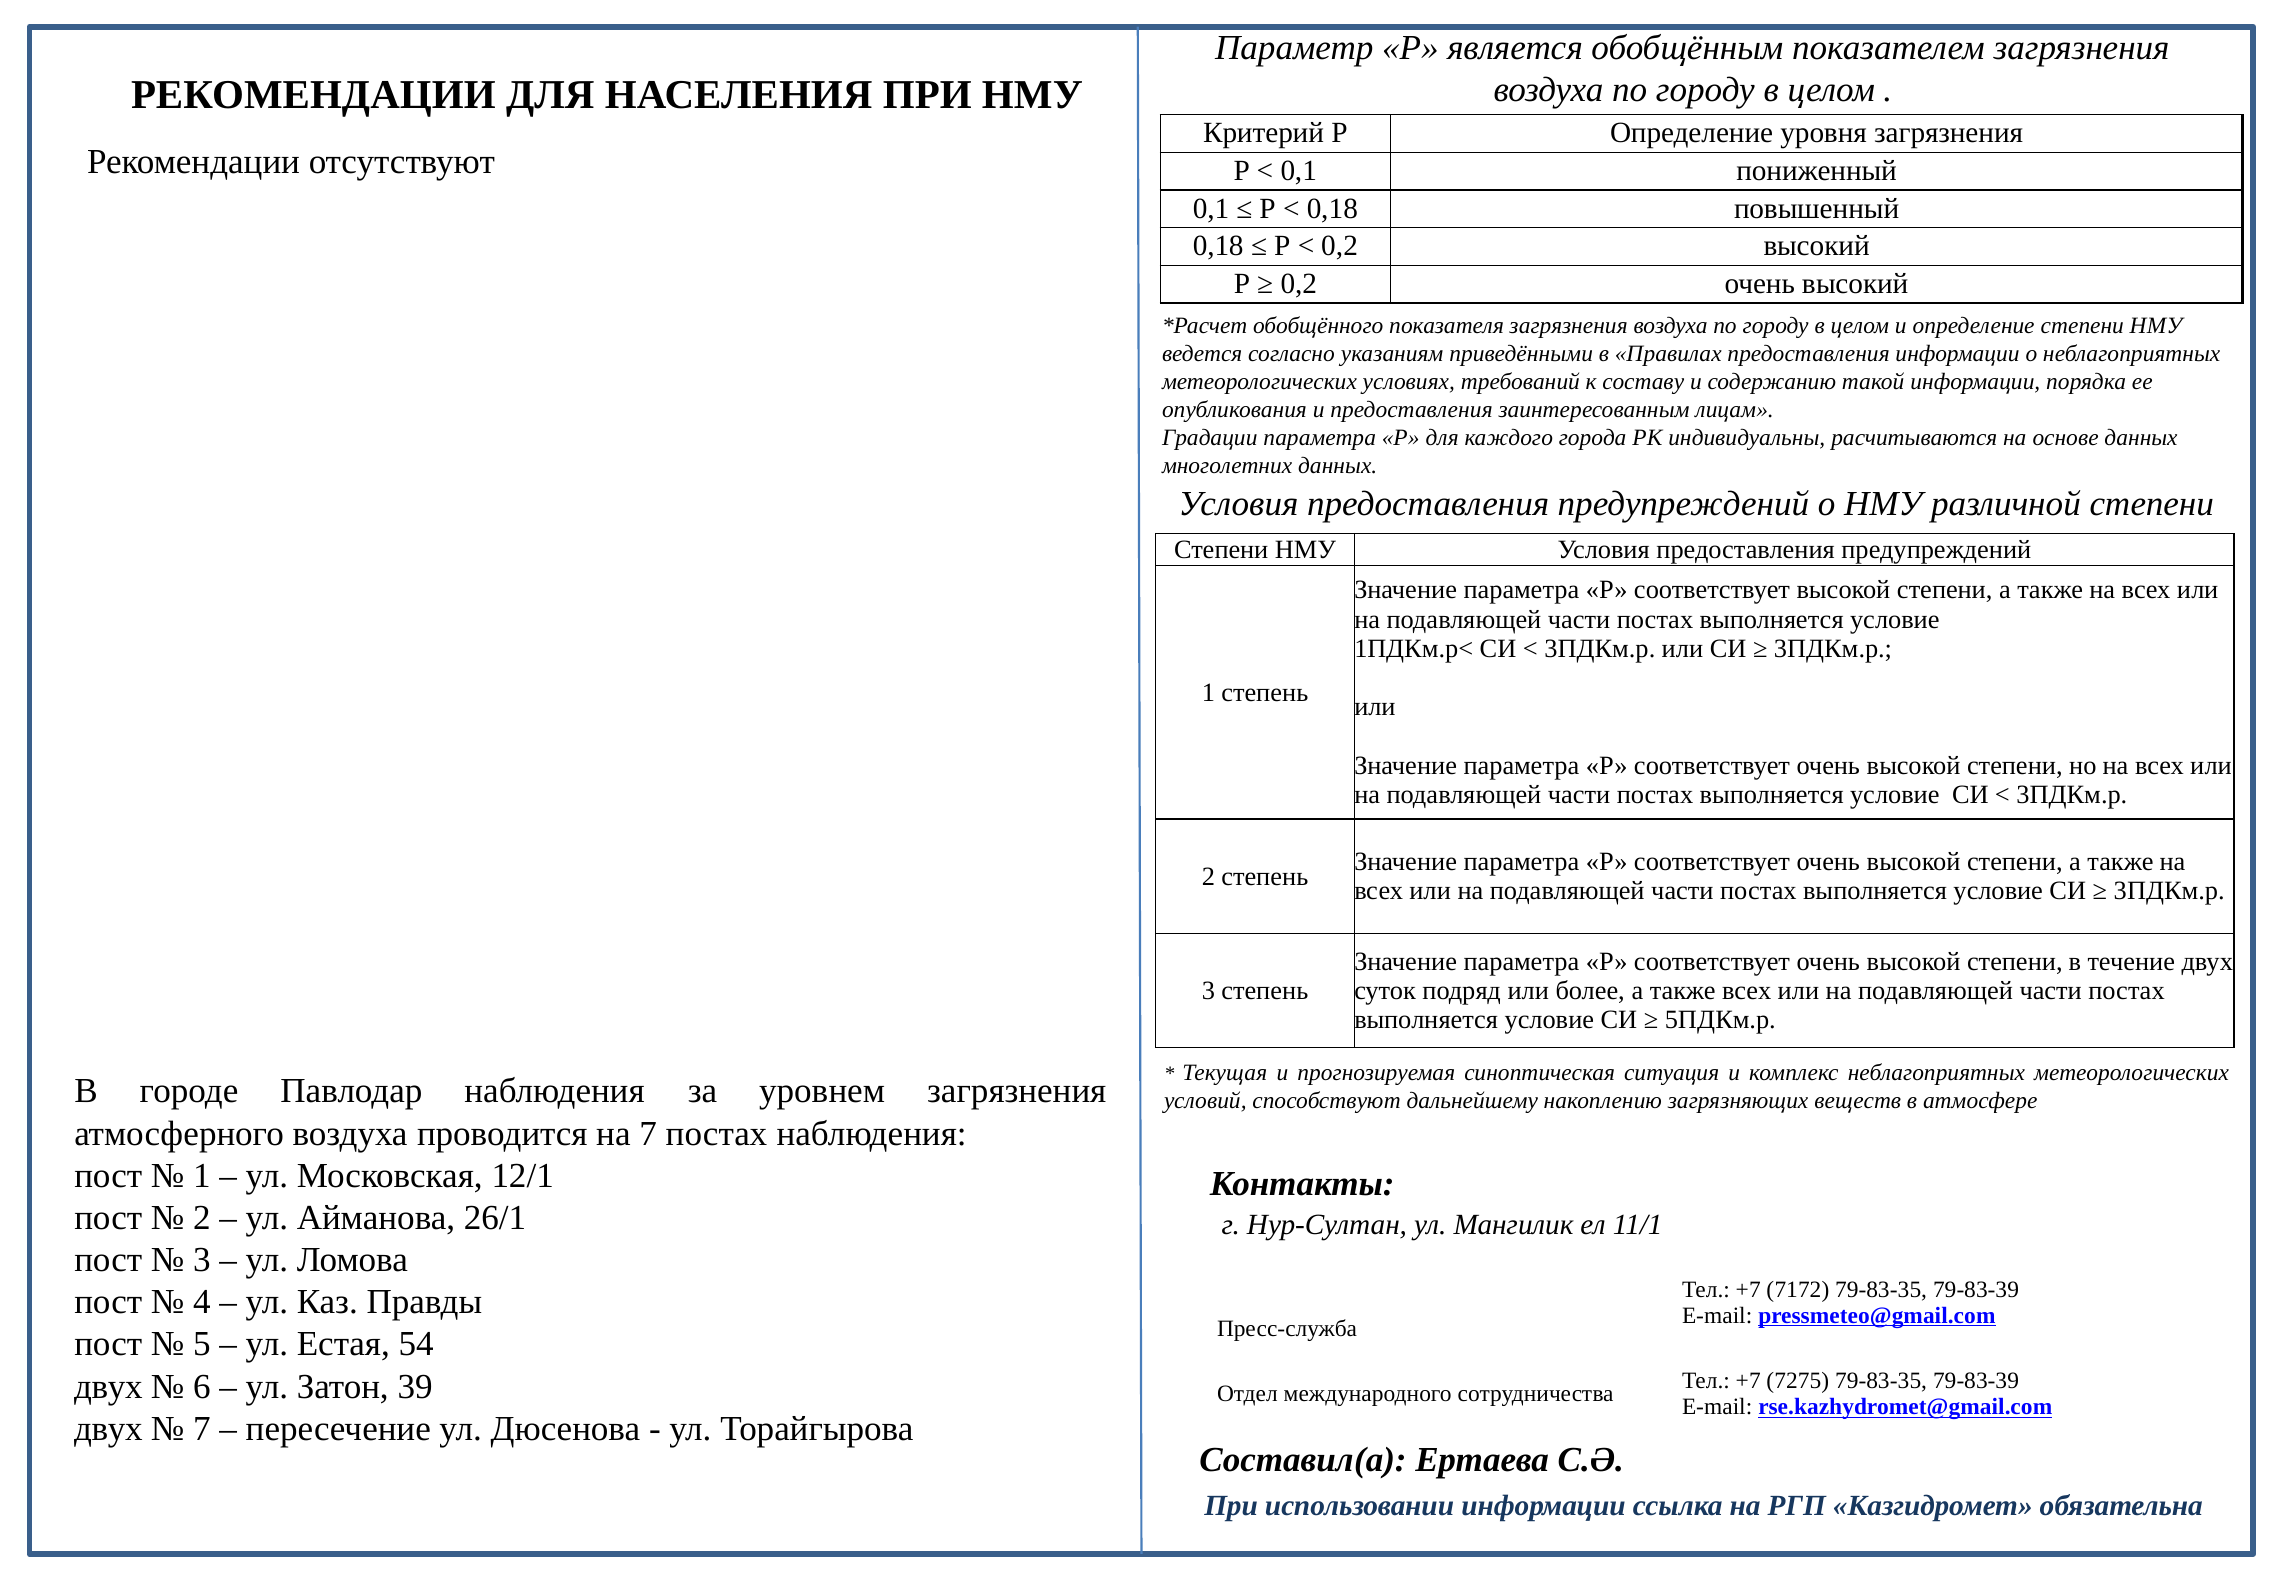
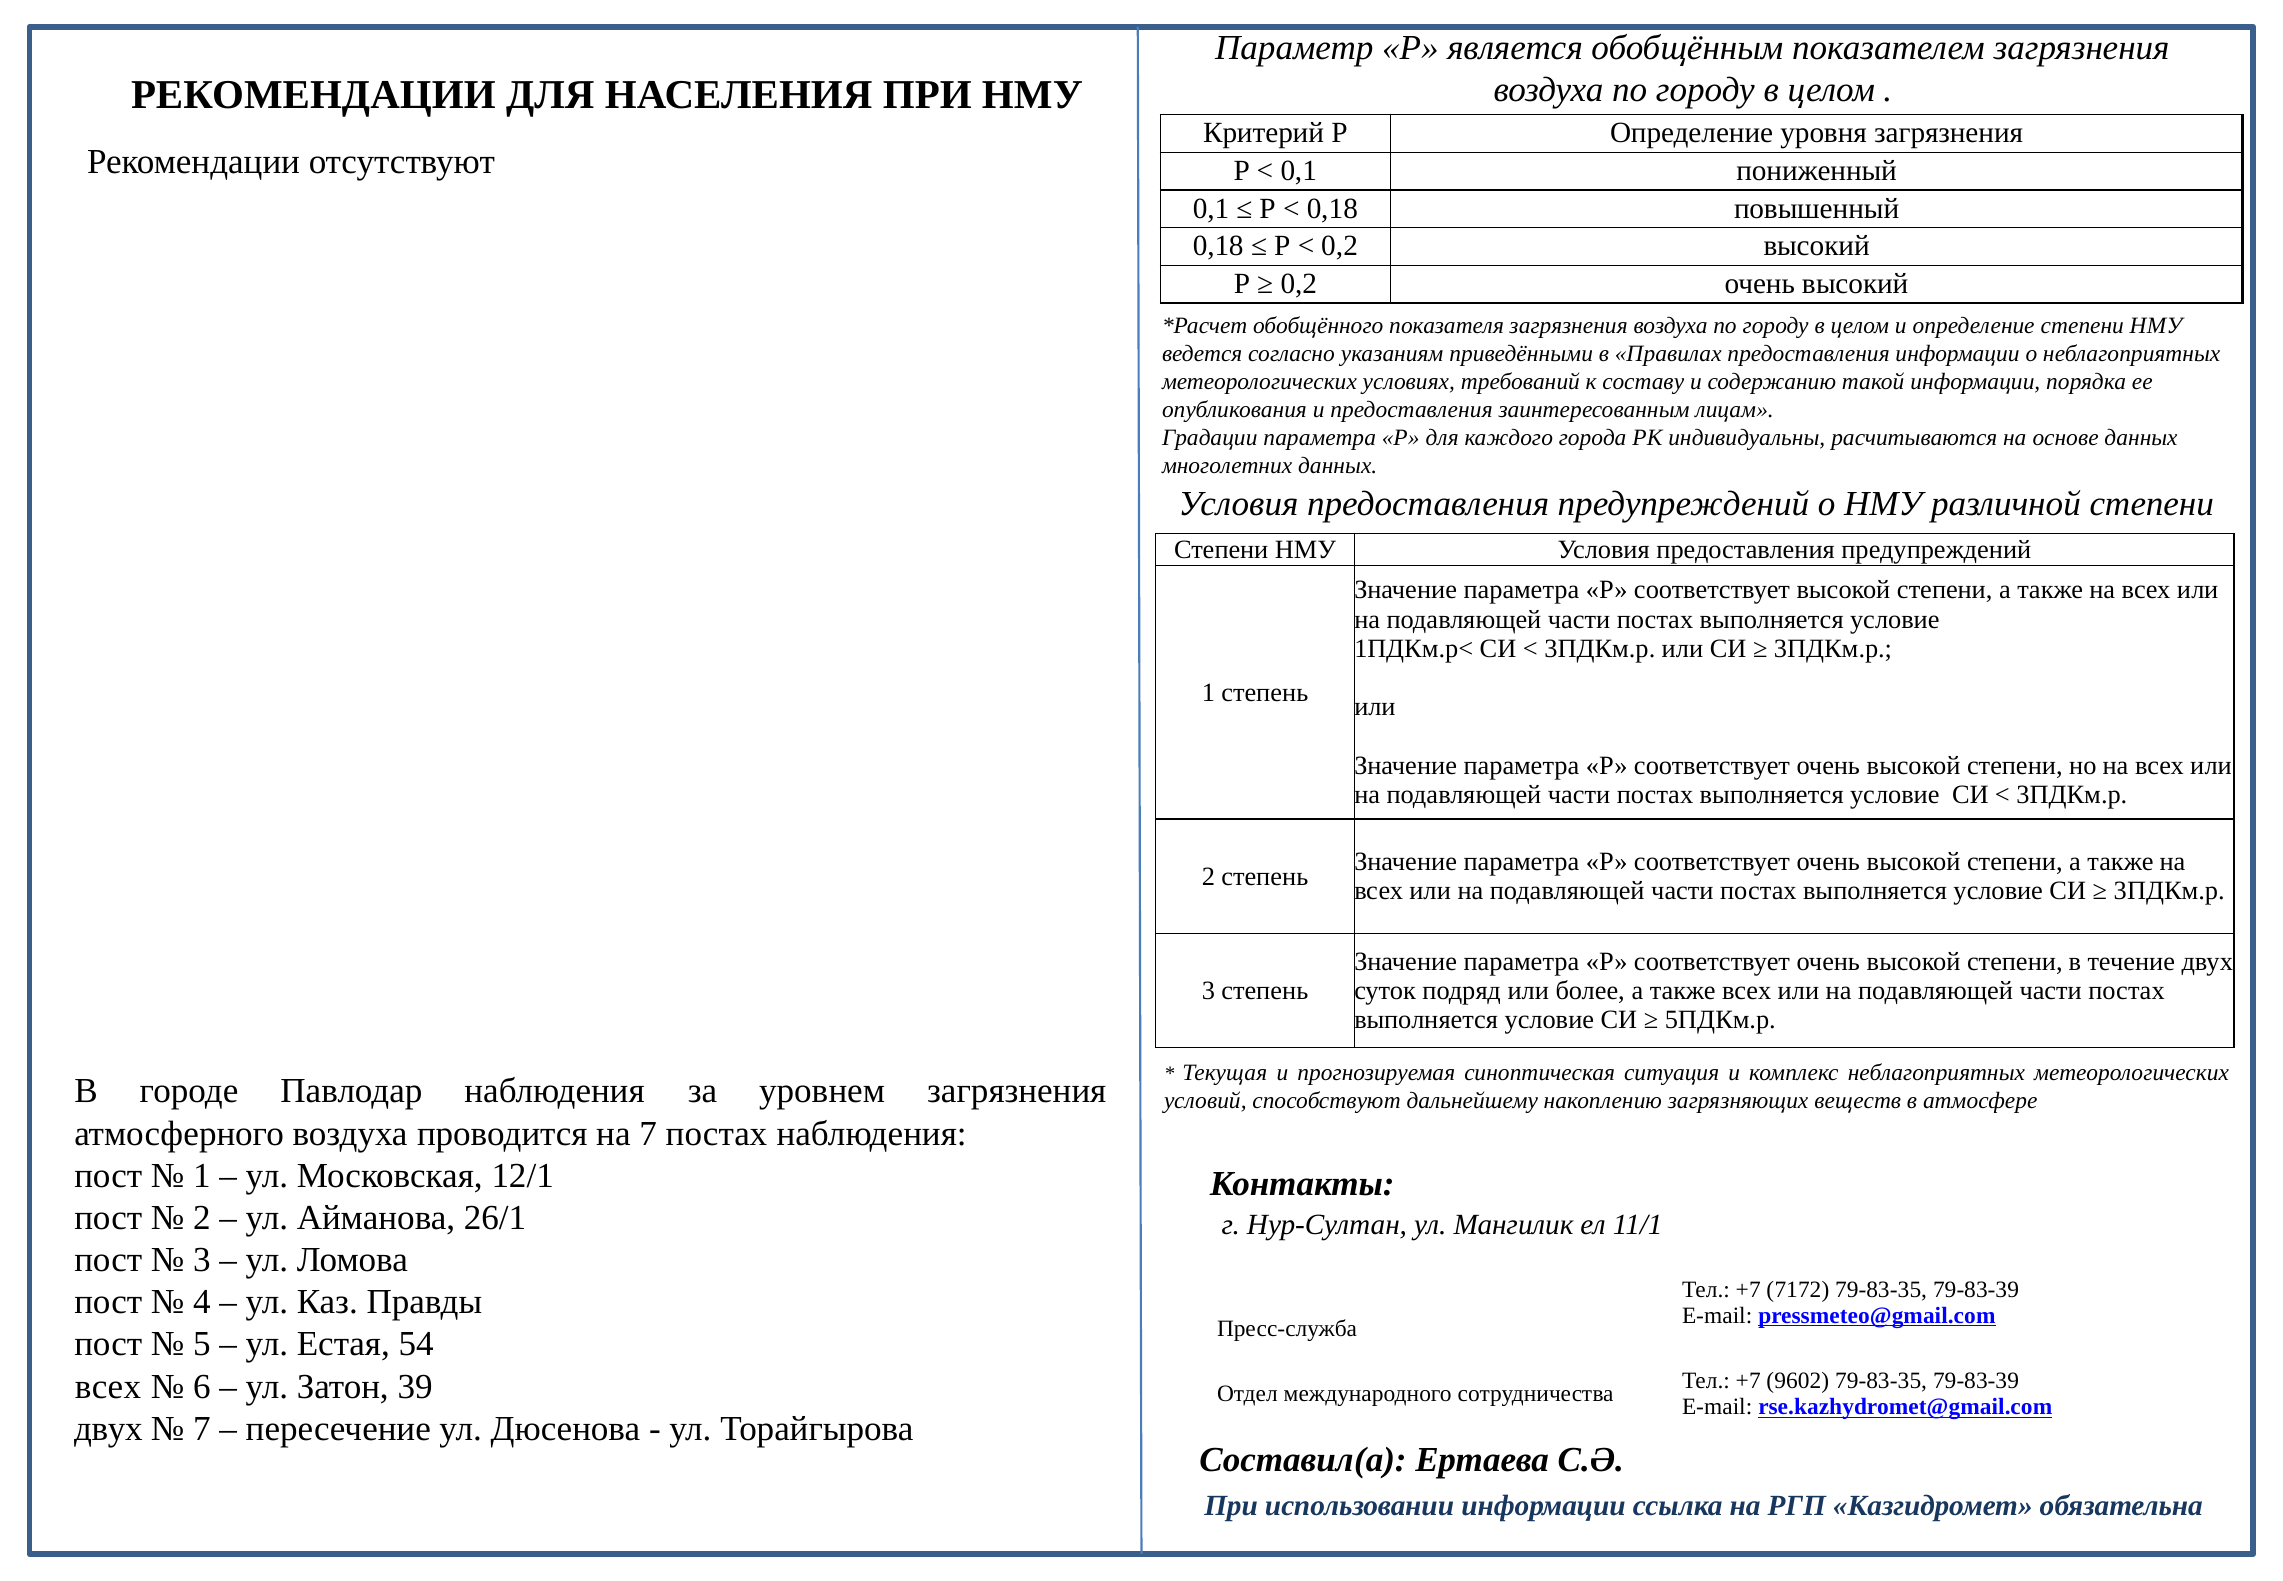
7275: 7275 -> 9602 (1798, 1380)
двух: двух -> всех (108, 1386)
